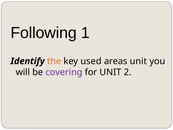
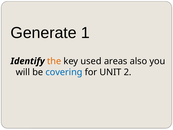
Following: Following -> Generate (44, 33)
areas unit: unit -> also (138, 61)
covering colour: purple -> blue (64, 72)
